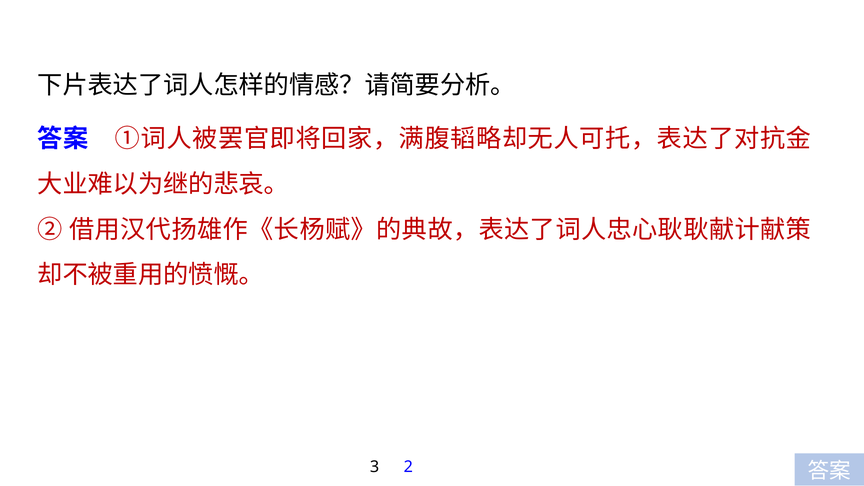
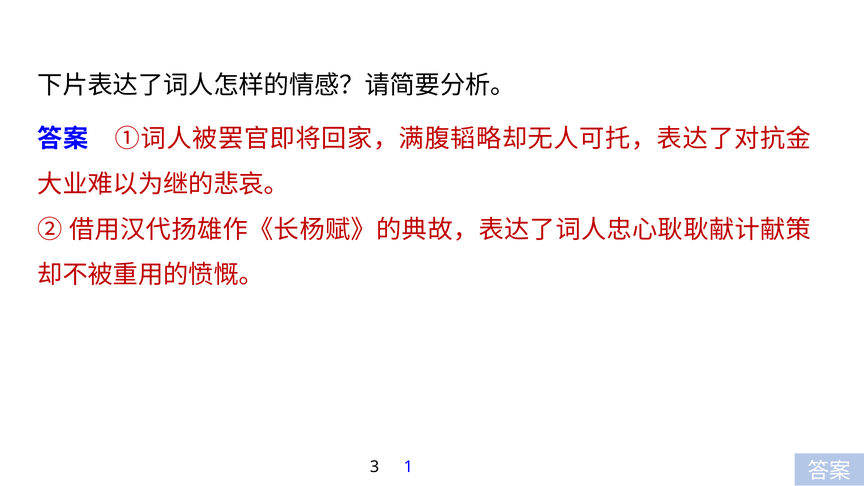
2: 2 -> 1 (408, 467)
